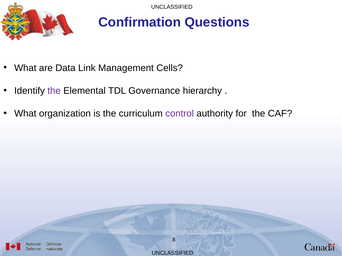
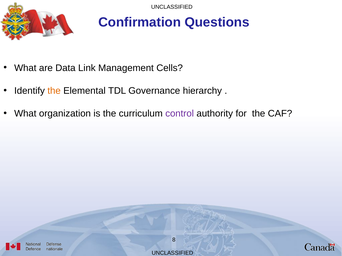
the colour: purple -> orange (54, 91)
